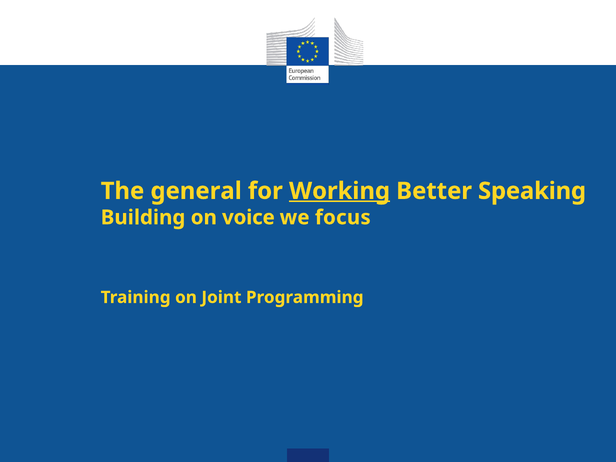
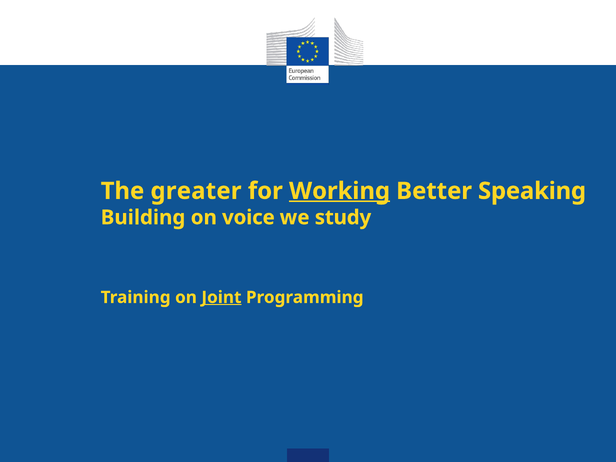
general: general -> greater (196, 191)
focus: focus -> study (343, 217)
Joint underline: none -> present (221, 297)
